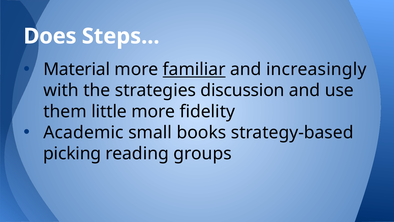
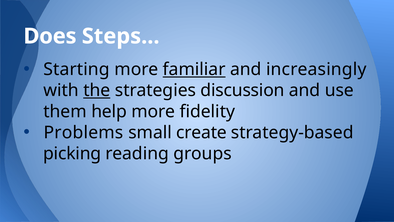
Material: Material -> Starting (77, 69)
the underline: none -> present (97, 90)
little: little -> help (109, 111)
Academic: Academic -> Problems (83, 132)
books: books -> create (202, 132)
